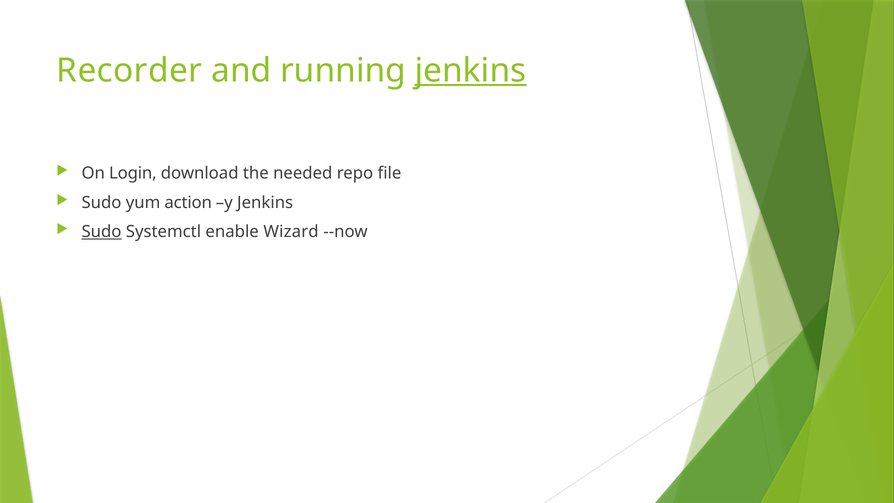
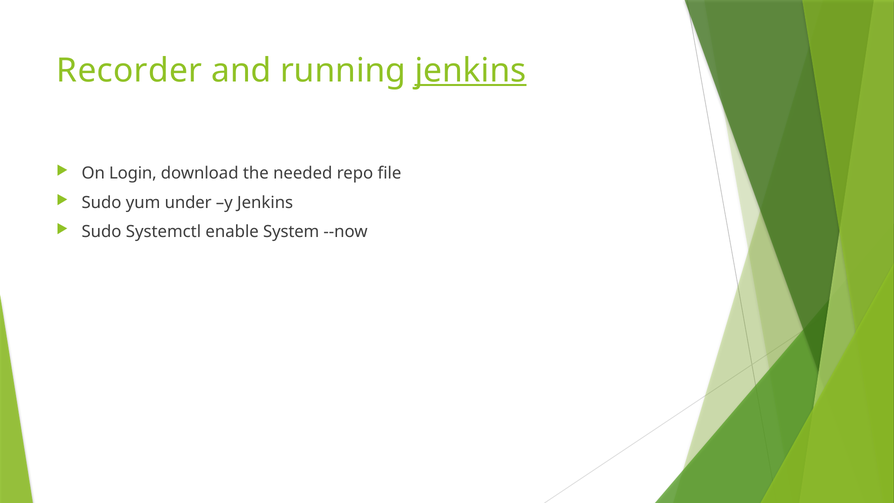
action: action -> under (188, 202)
Sudo underline: present -> none (101, 232)
Wizard: Wizard -> System (291, 232)
